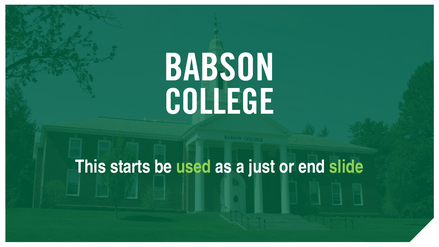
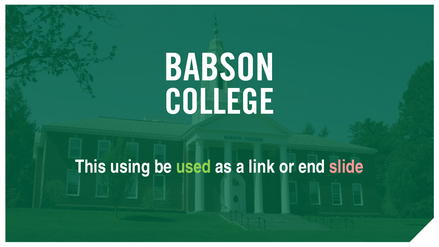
starts: starts -> using (130, 167)
just: just -> link (262, 167)
slide colour: light green -> pink (346, 167)
